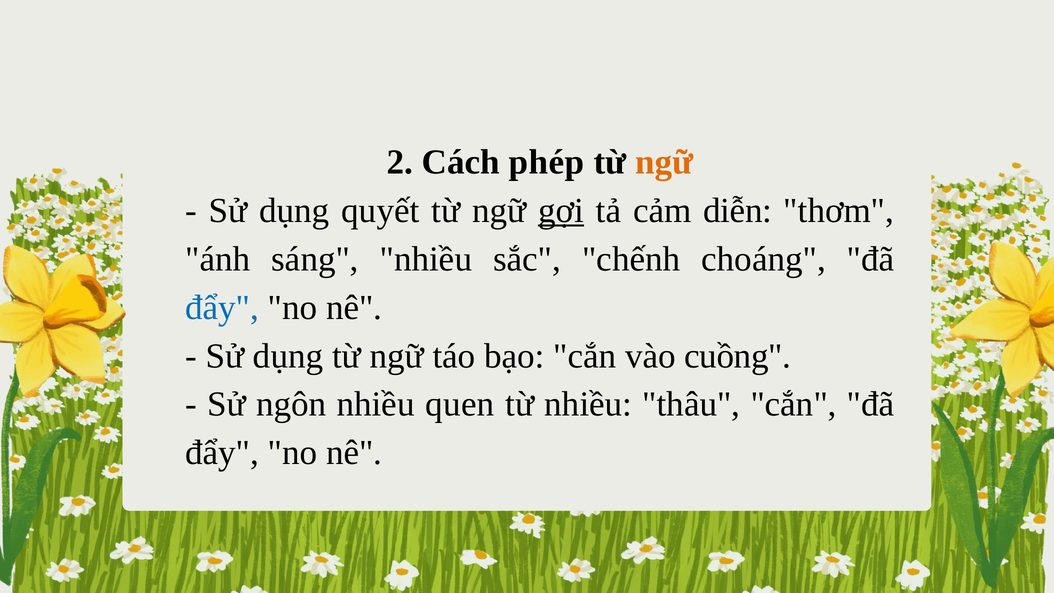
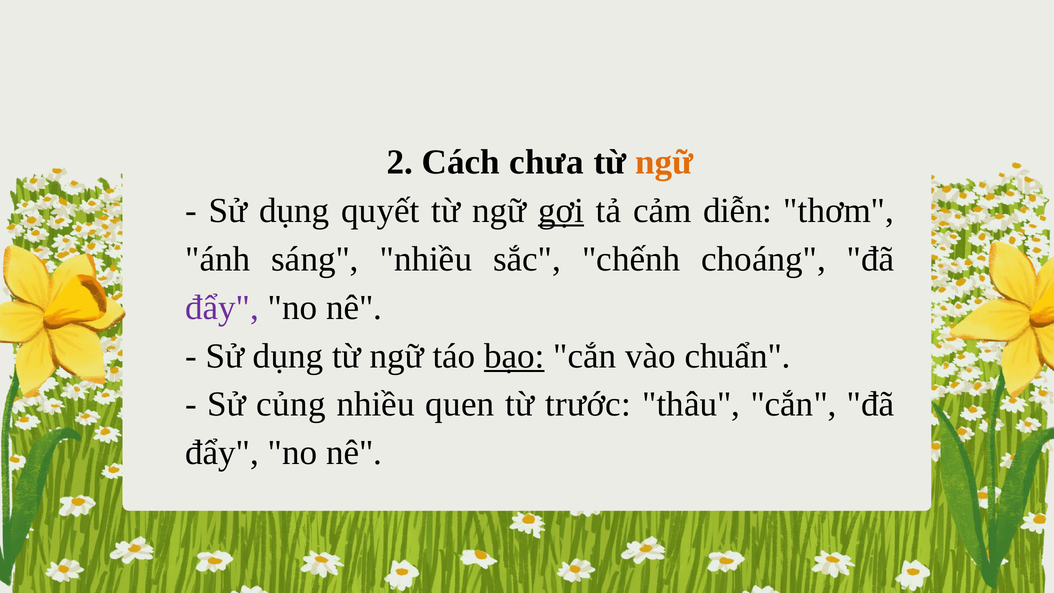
phép: phép -> chưa (547, 162)
đẩy colour: blue -> purple (222, 307)
bạo underline: none -> present (514, 356)
cuồng: cuồng -> chuẩn (738, 356)
ngôn: ngôn -> củng (291, 404)
từ nhiều: nhiều -> trước (588, 404)
